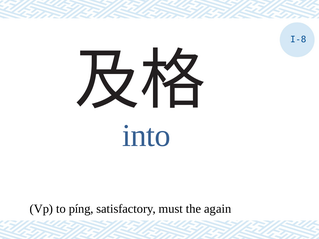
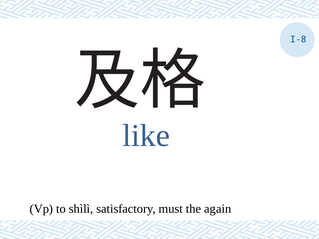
into: into -> like (146, 136)
píng: píng -> shìlì (81, 209)
